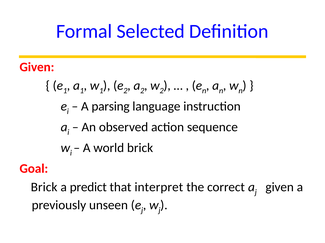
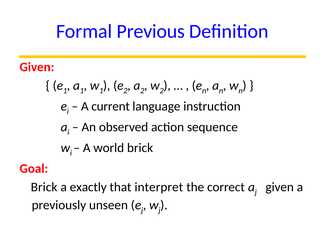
Selected: Selected -> Previous (151, 31)
parsing: parsing -> current (111, 107)
predict: predict -> exactly (88, 188)
